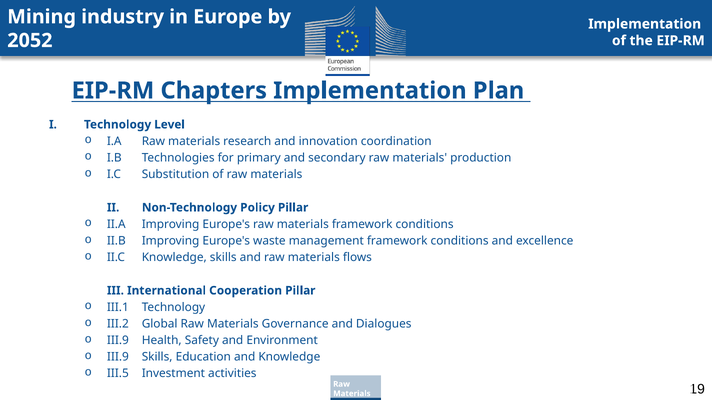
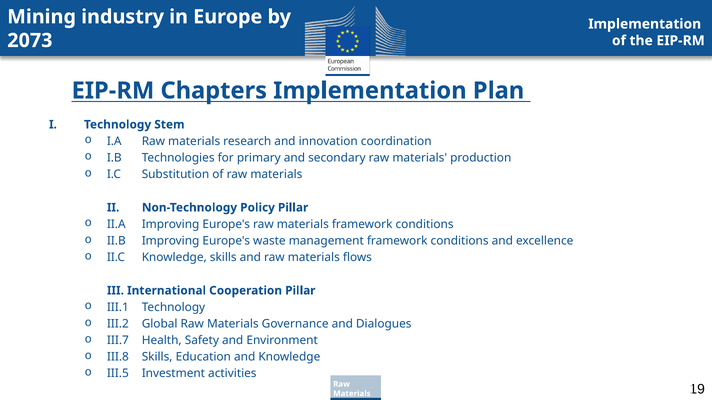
2052: 2052 -> 2073 (30, 41)
Level: Level -> Stem (169, 125)
III.9: III.9 -> III.7 (118, 341)
III.9: III.9 -> III.8 (118, 357)
